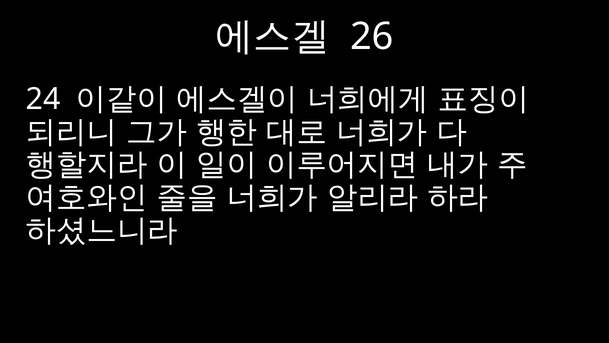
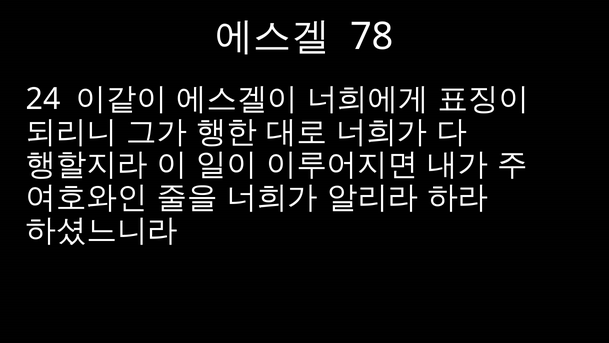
26: 26 -> 78 (372, 37)
